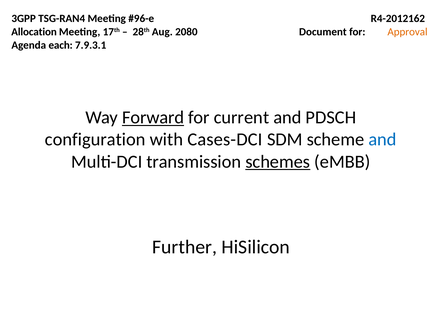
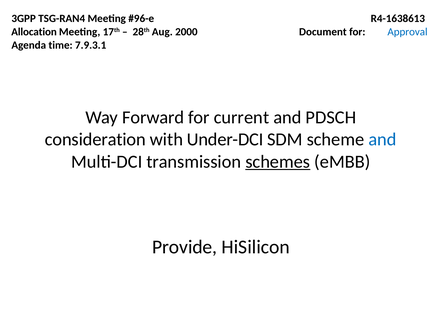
R4-2012162: R4-2012162 -> R4-1638613 (398, 19)
2080: 2080 -> 2000 (186, 32)
Approval colour: orange -> blue (408, 32)
each: each -> time (61, 45)
Forward underline: present -> none (153, 118)
configuration: configuration -> consideration (95, 140)
Cases-DCI: Cases-DCI -> Under-DCI (225, 140)
Further: Further -> Provide (185, 247)
